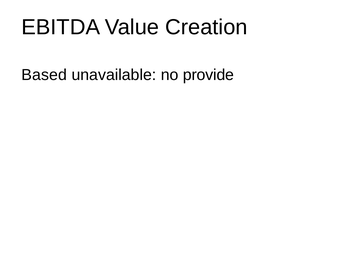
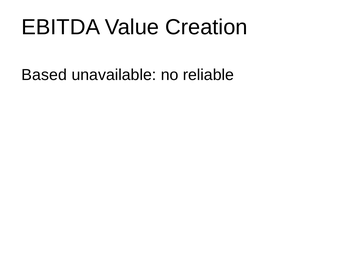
provide: provide -> reliable (208, 75)
